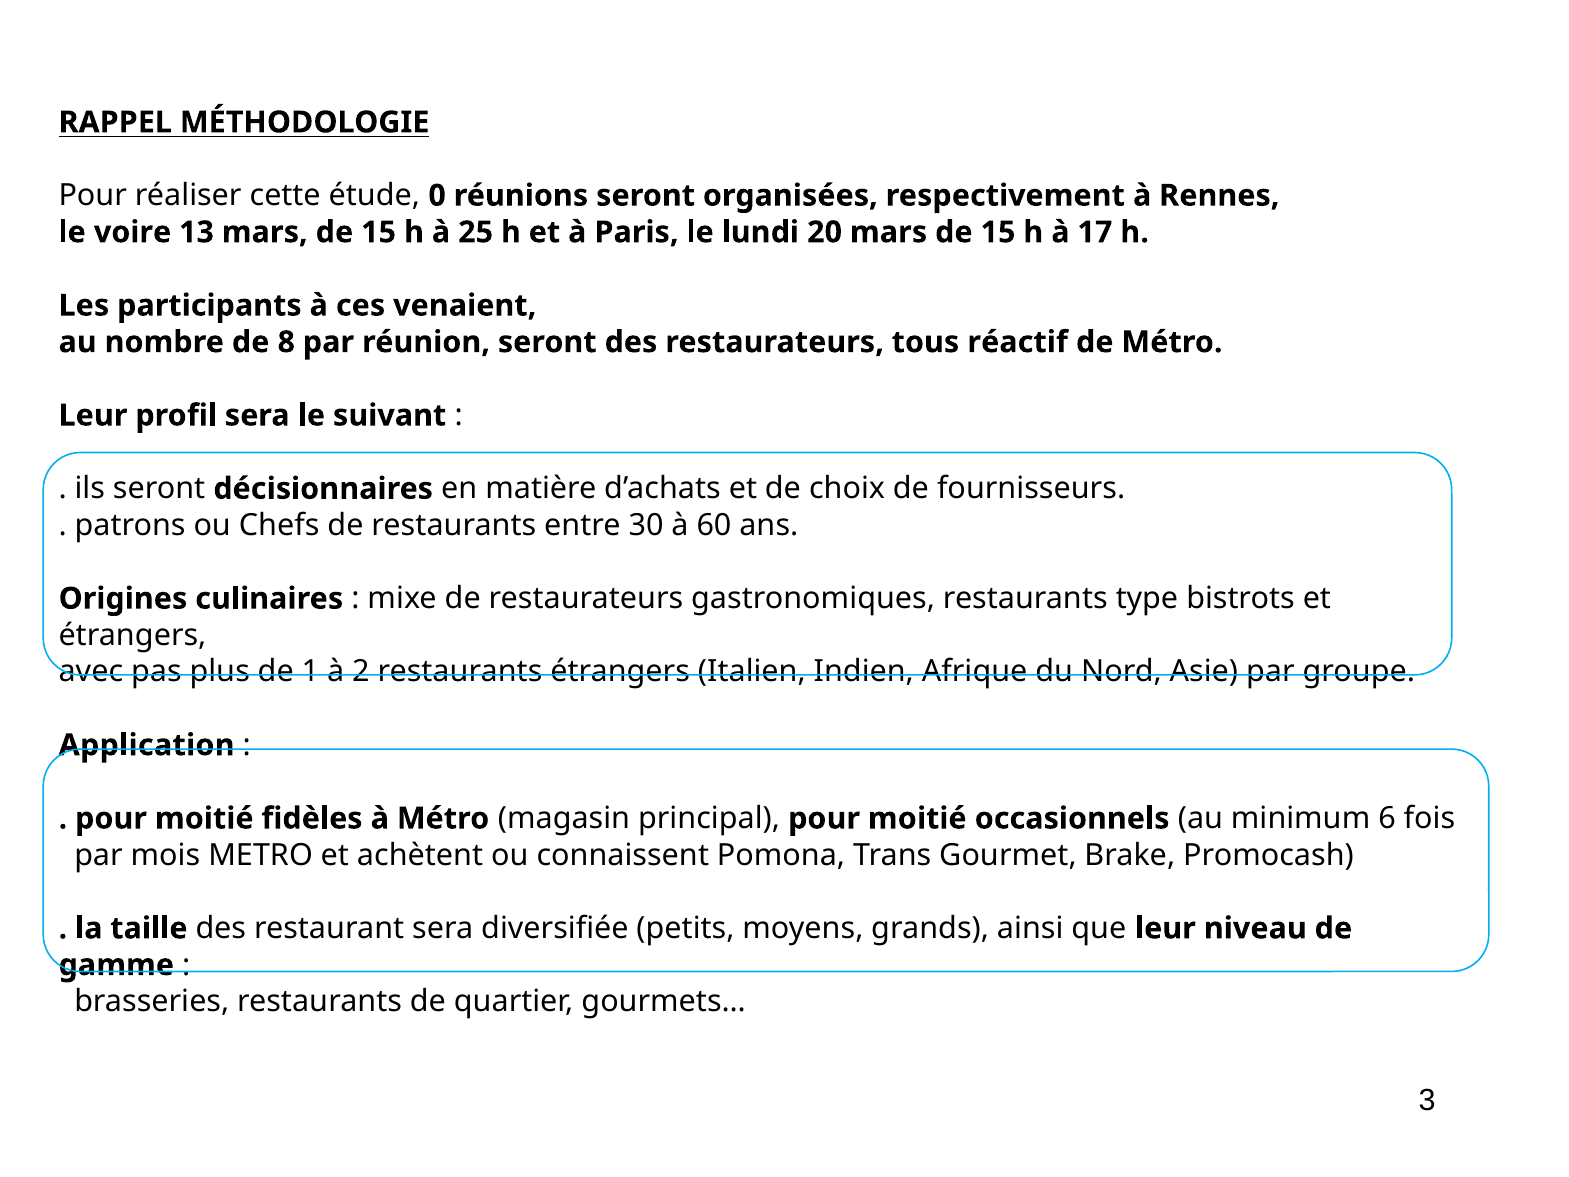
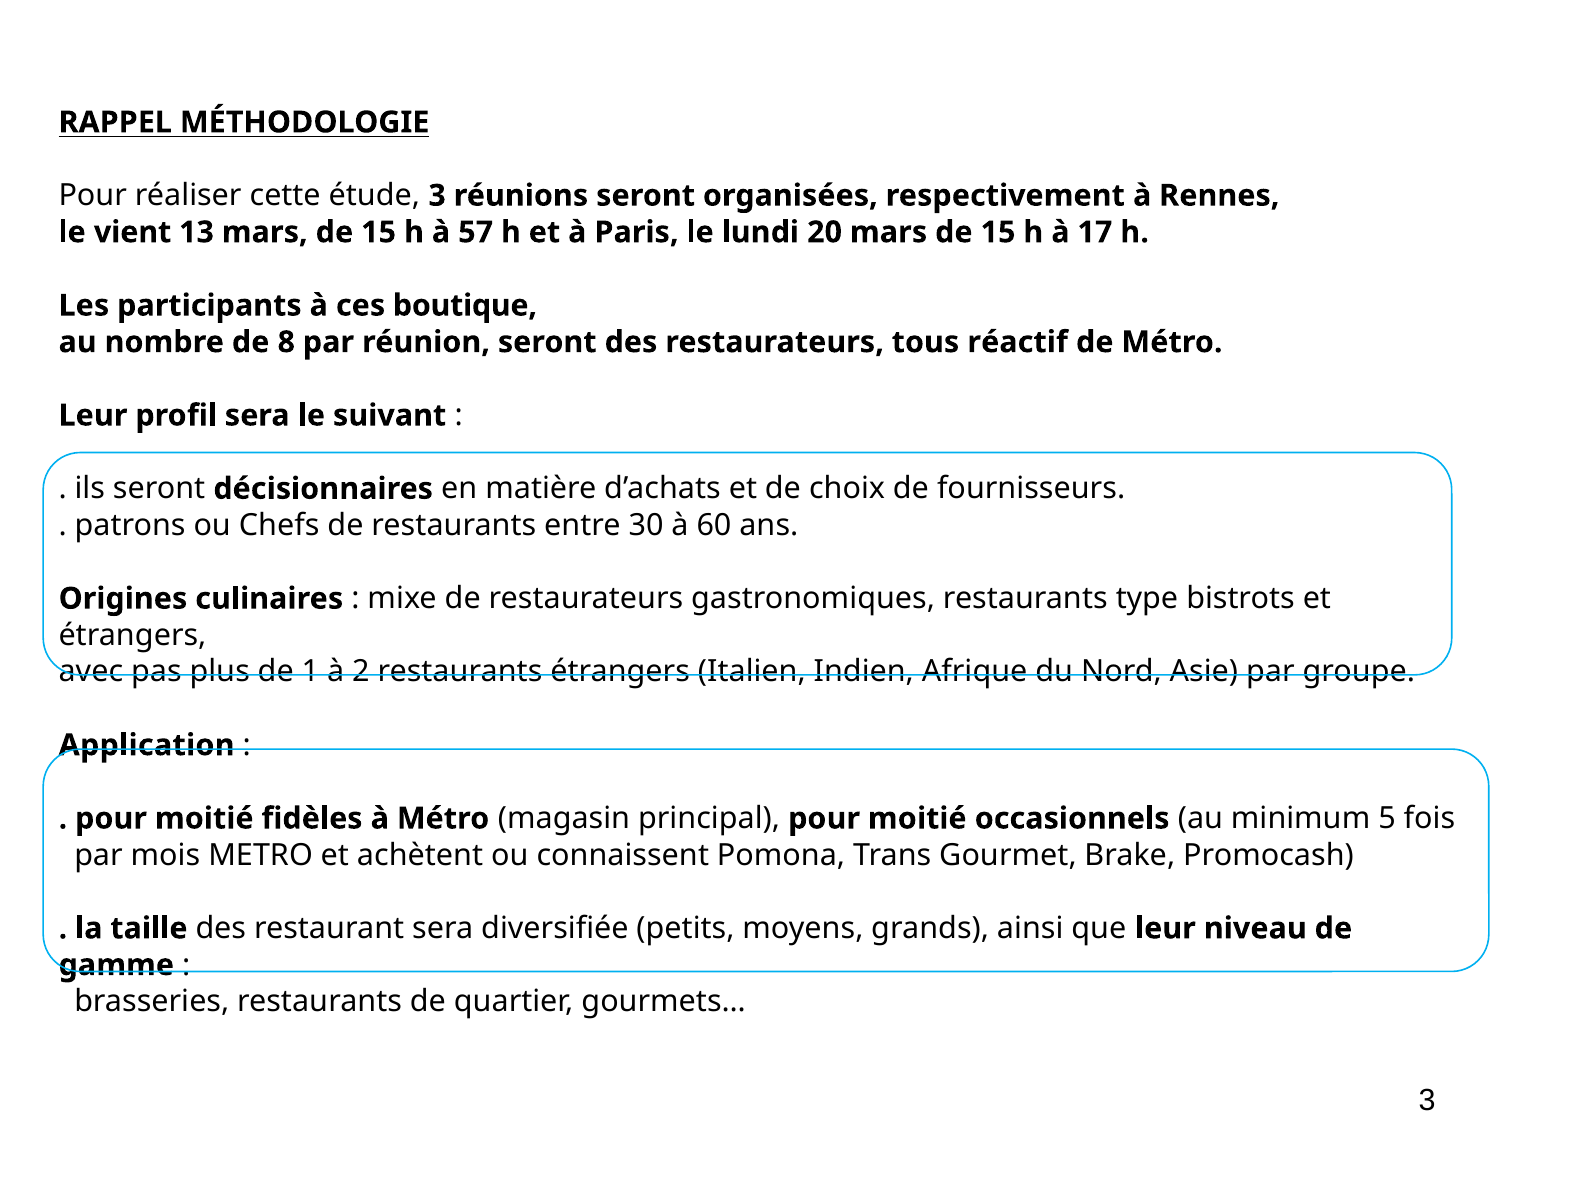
étude 0: 0 -> 3 (437, 196)
voire: voire -> vient (133, 232)
25: 25 -> 57 (476, 232)
venaient: venaient -> boutique (465, 305)
6: 6 -> 5 (1387, 818)
